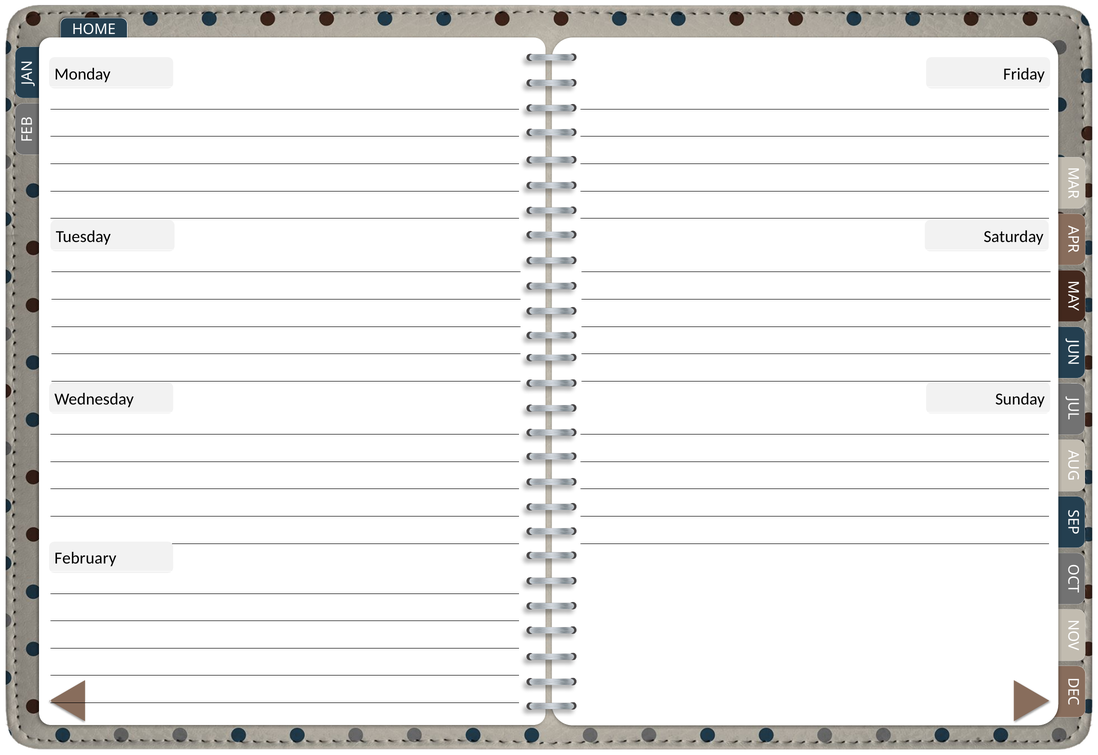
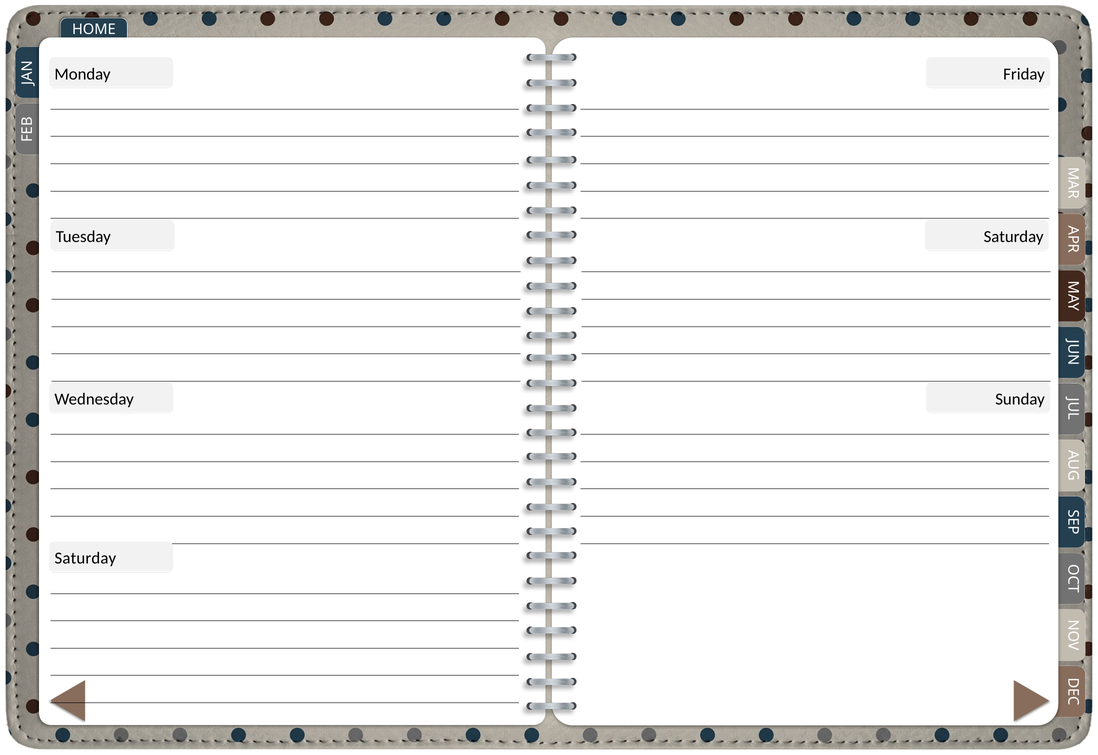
February: February -> Saturday (85, 558)
